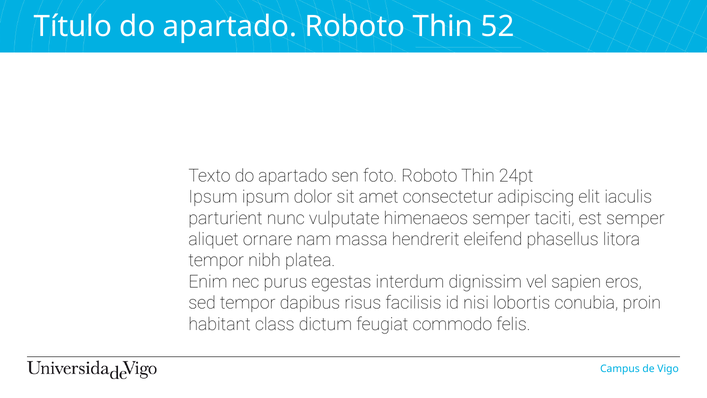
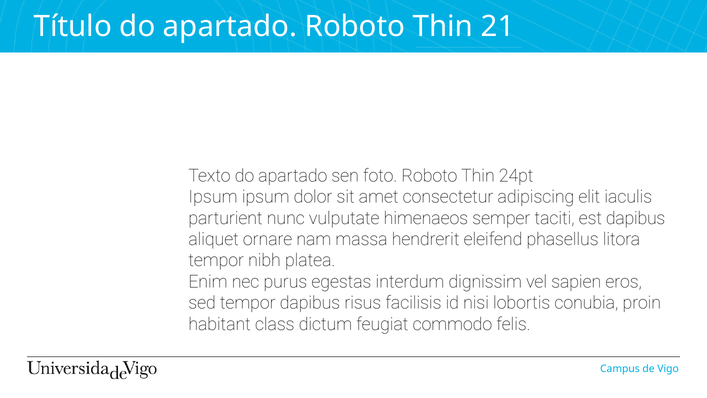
52: 52 -> 21 (498, 26)
est semper: semper -> dapibus (636, 218)
